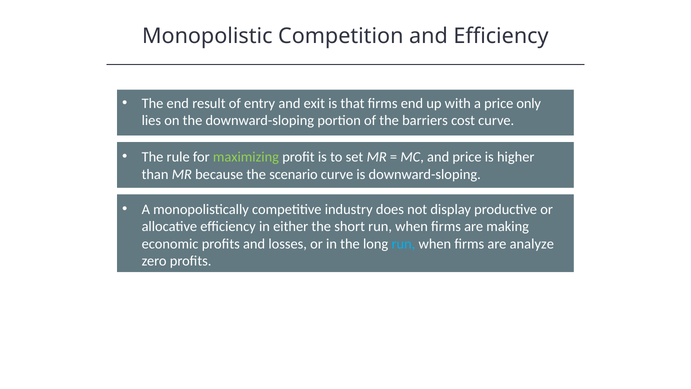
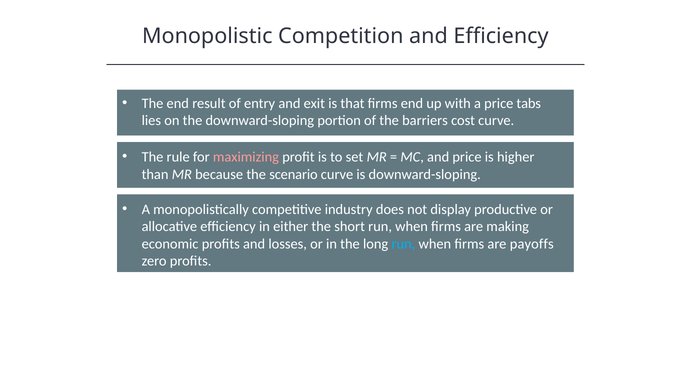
only: only -> tabs (529, 103)
maximizing colour: light green -> pink (246, 157)
analyze: analyze -> payoffs (532, 244)
